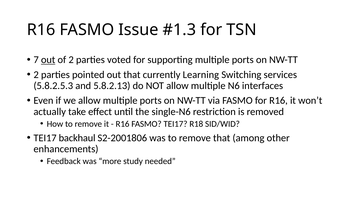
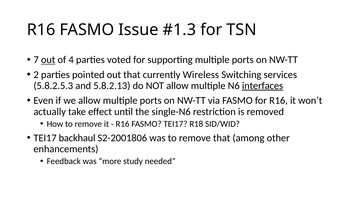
of 2: 2 -> 4 (71, 60)
Learning: Learning -> Wireless (201, 74)
interfaces underline: none -> present (263, 86)
